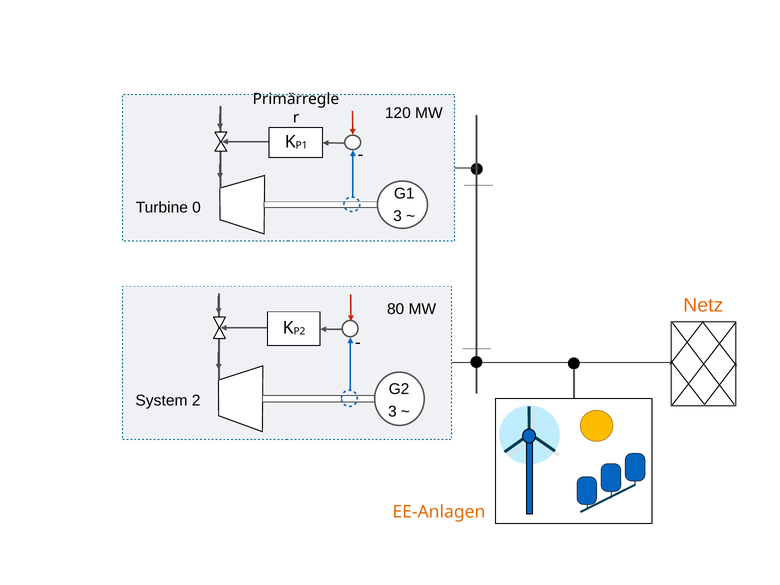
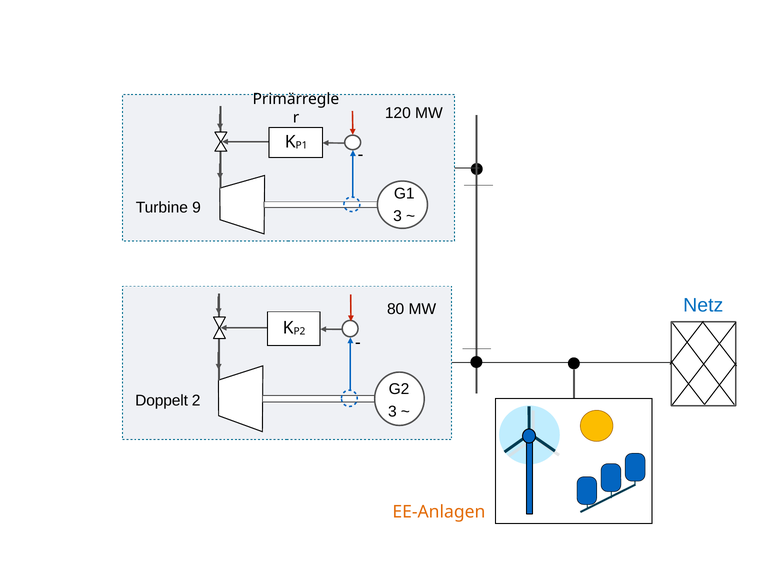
0: 0 -> 9 (196, 208)
Netz colour: orange -> blue (703, 305)
System: System -> Doppelt (162, 401)
